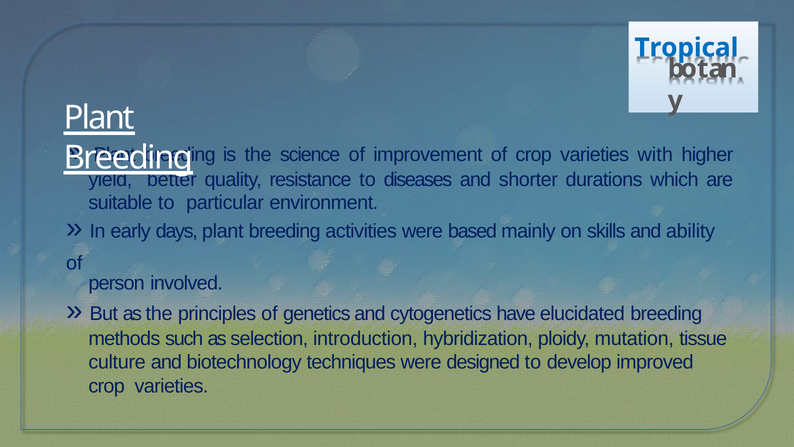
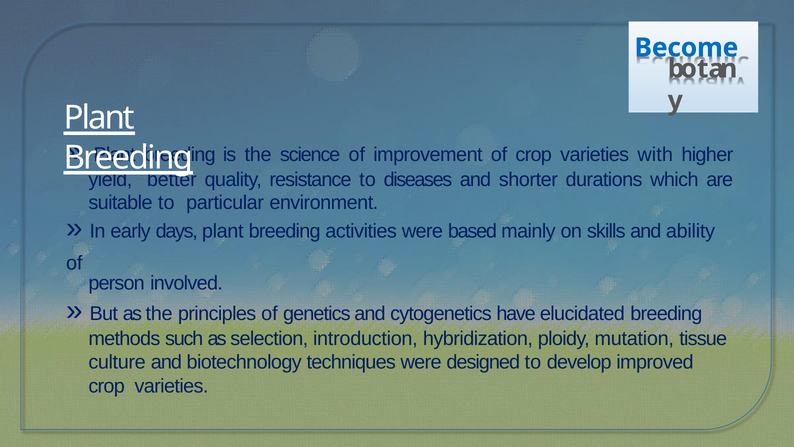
Tropical: Tropical -> Become (686, 48)
